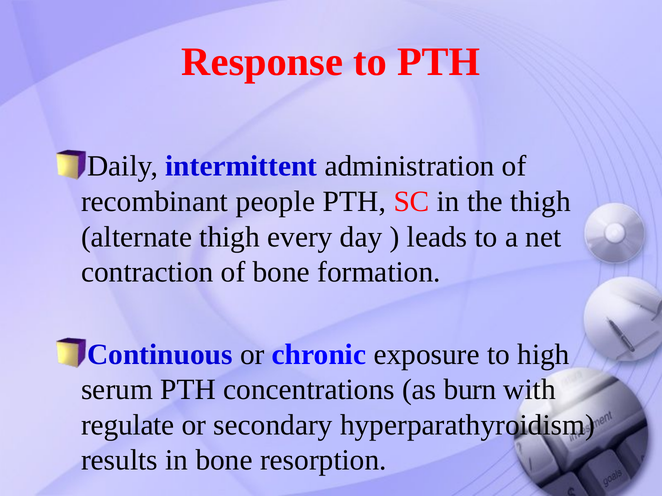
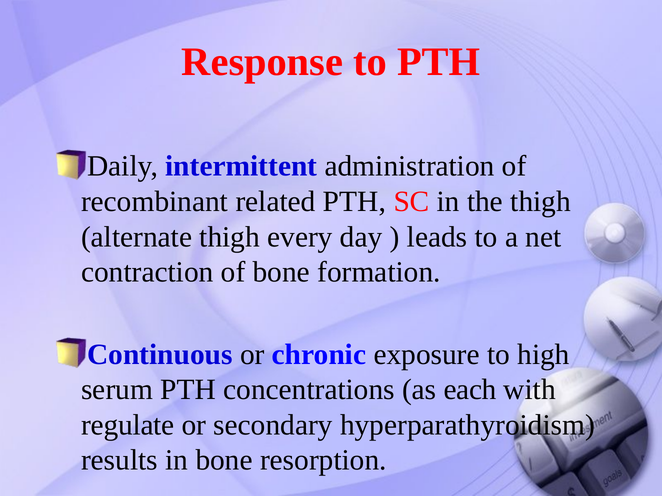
people: people -> related (276, 202)
burn: burn -> each (470, 390)
